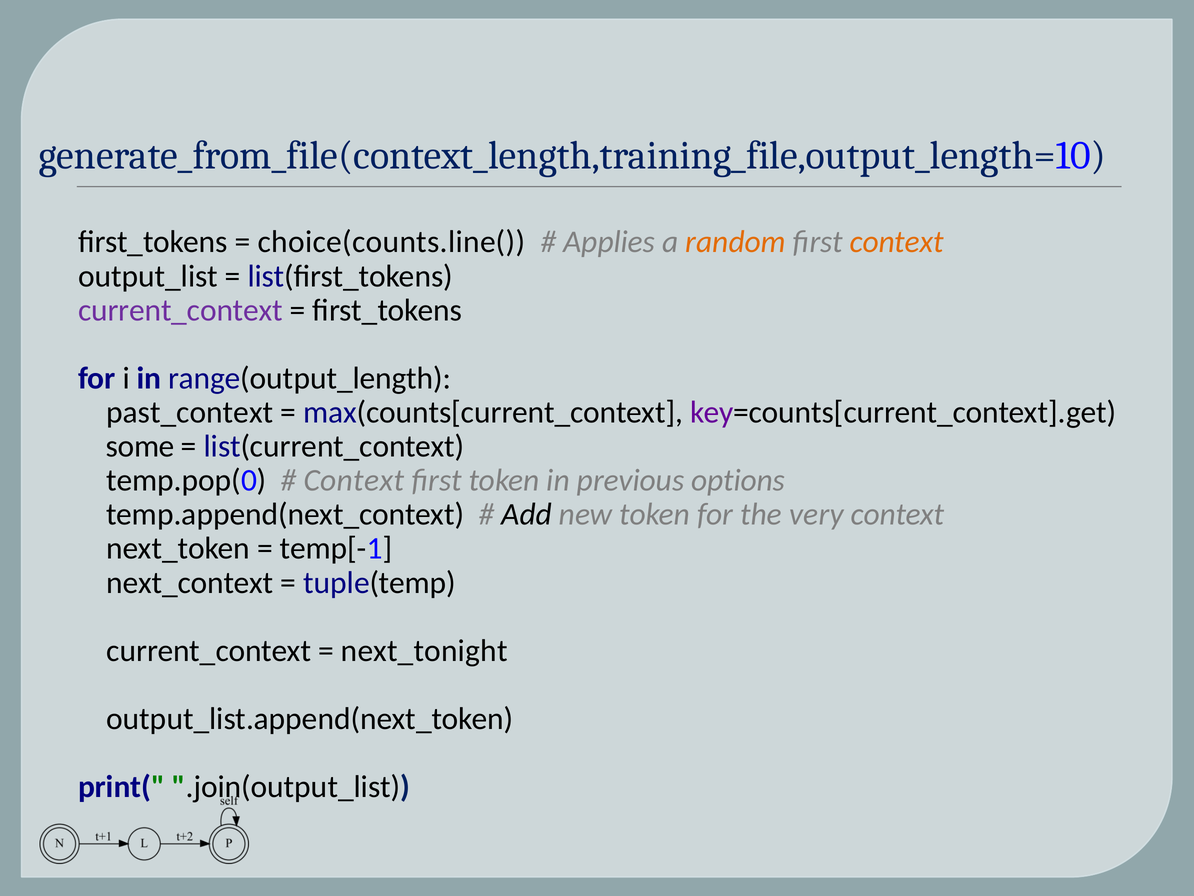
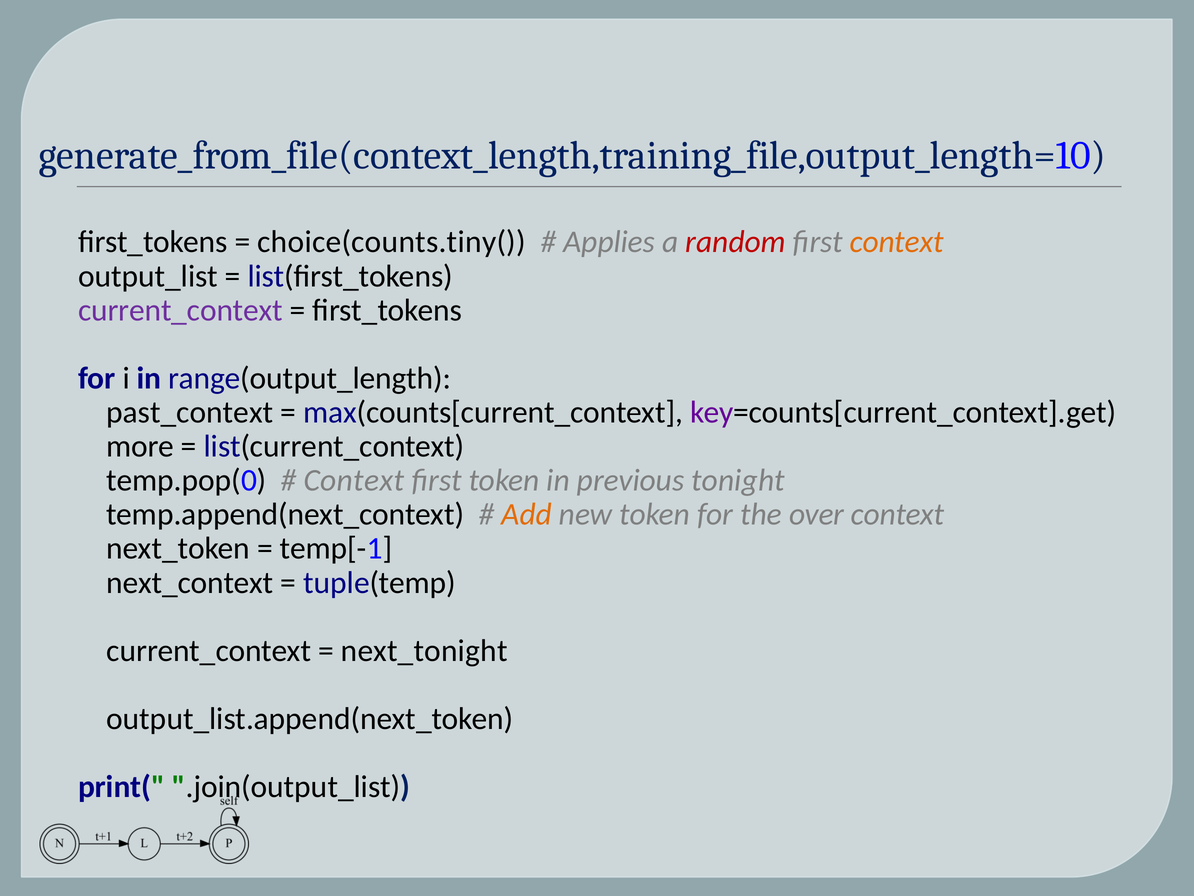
choice(counts.line(: choice(counts.line( -> choice(counts.tiny( (392, 242)
random colour: orange -> red (736, 242)
some: some -> more (140, 446)
options: options -> tonight (738, 480)
Add colour: black -> orange (527, 514)
very: very -> over (817, 514)
